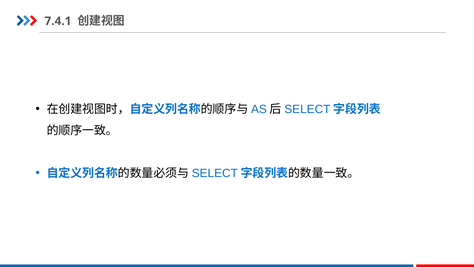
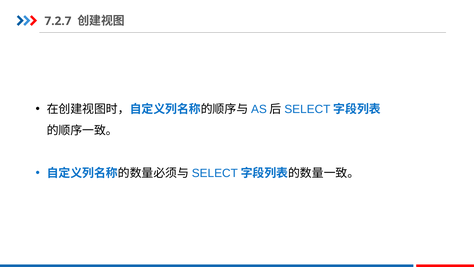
7.4.1: 7.4.1 -> 7.2.7 (58, 21)
